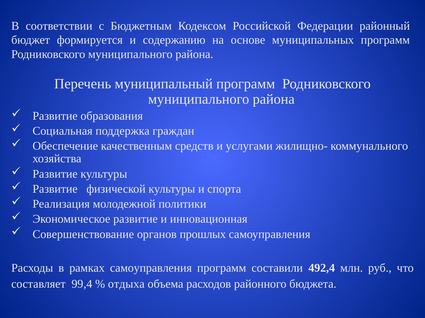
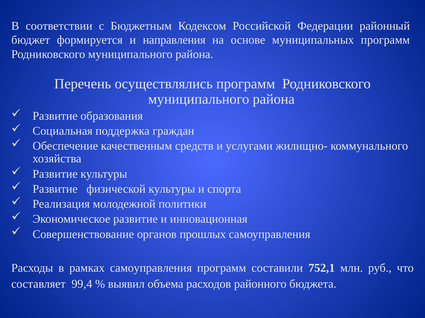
содержанию: содержанию -> направления (174, 40)
муниципальный: муниципальный -> осуществлялись (164, 84)
492,4: 492,4 -> 752,1 (322, 268)
отдыха: отдыха -> выявил (126, 285)
